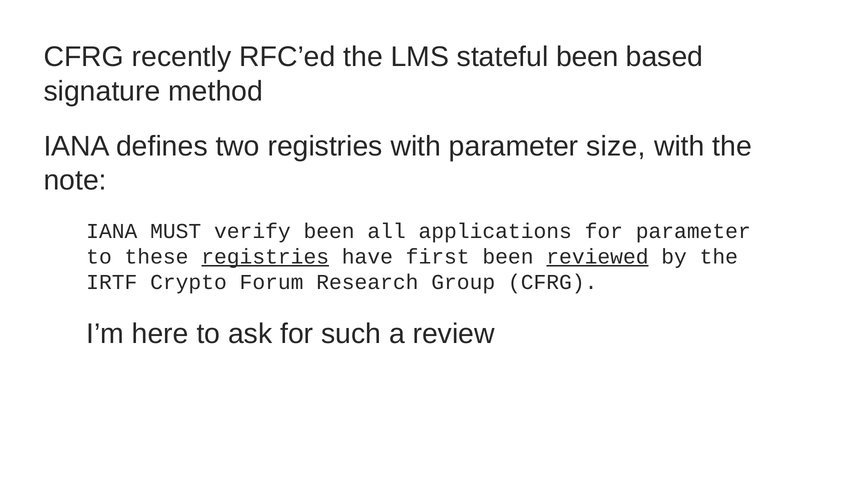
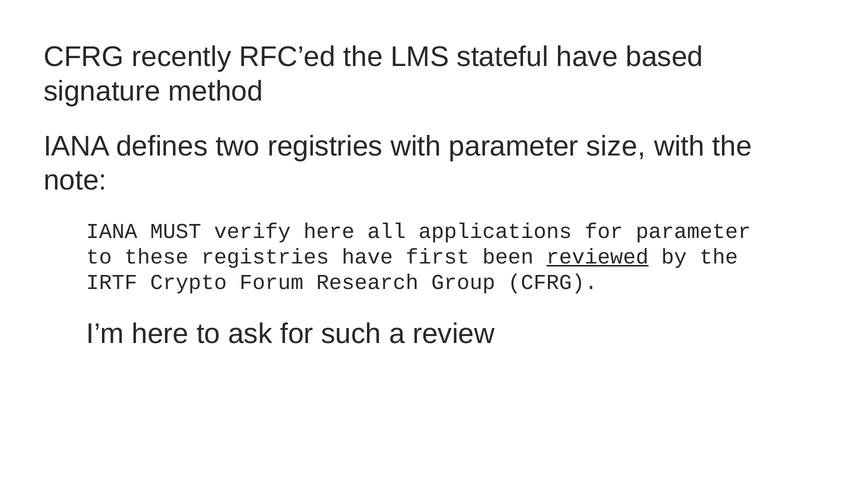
stateful been: been -> have (587, 57)
verify been: been -> here (329, 231)
registries underline: present -> none (265, 257)
